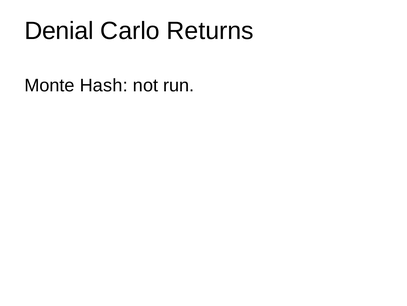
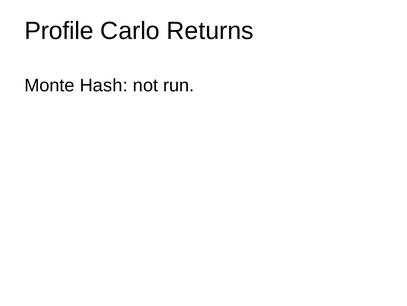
Denial: Denial -> Profile (59, 31)
